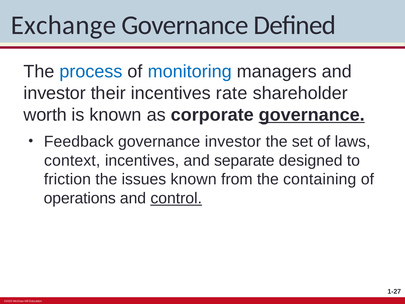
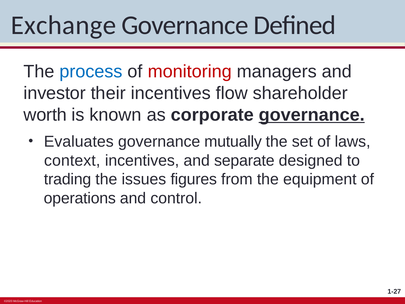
monitoring colour: blue -> red (190, 71)
rate: rate -> flow (232, 93)
Feedback: Feedback -> Evaluates (79, 141)
governance investor: investor -> mutually (233, 141)
friction: friction -> trading (68, 179)
issues known: known -> figures (194, 179)
containing: containing -> equipment (320, 179)
control underline: present -> none (176, 198)
